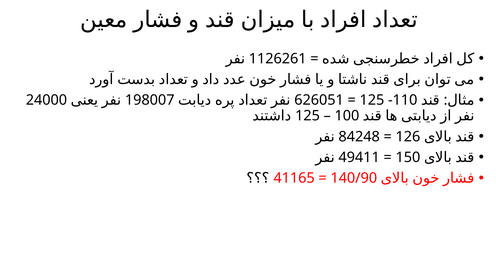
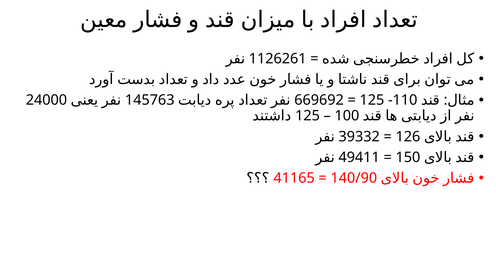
198007: 198007 -> 145763 (150, 100)
626051: 626051 -> 669692 (319, 100)
84248: 84248 -> 39332 (359, 137)
